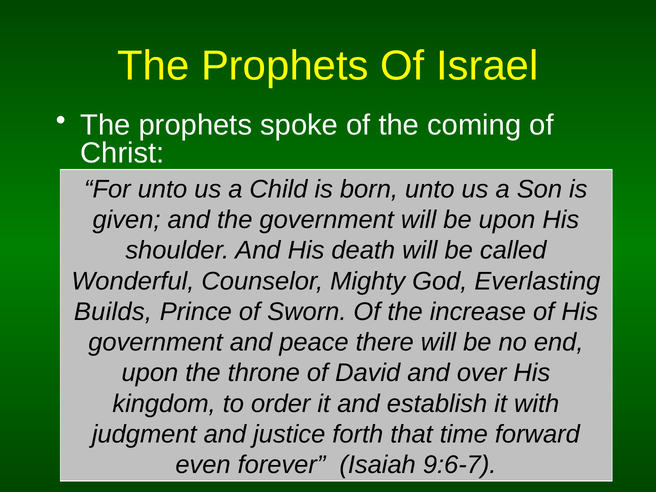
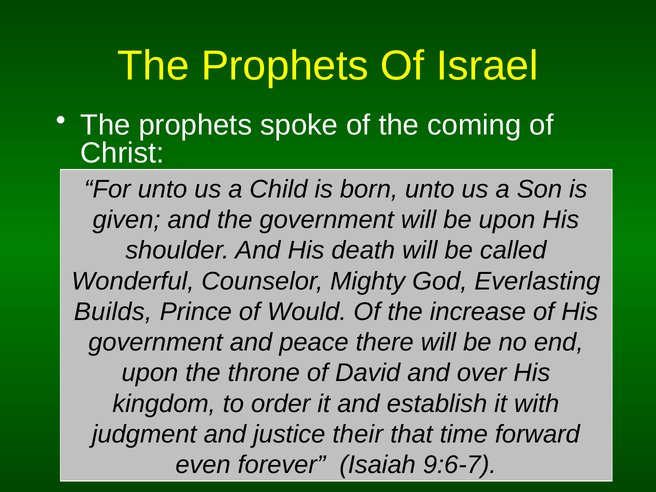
Sworn: Sworn -> Would (307, 312)
forth: forth -> their (358, 434)
